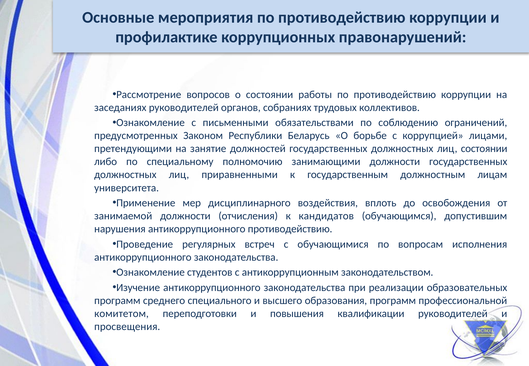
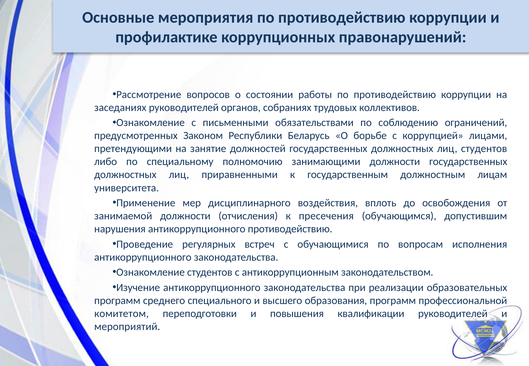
лиц состоянии: состоянии -> студентов (484, 149)
кандидатов: кандидатов -> пресечения (326, 216)
просвещения: просвещения -> мероприятий (127, 327)
